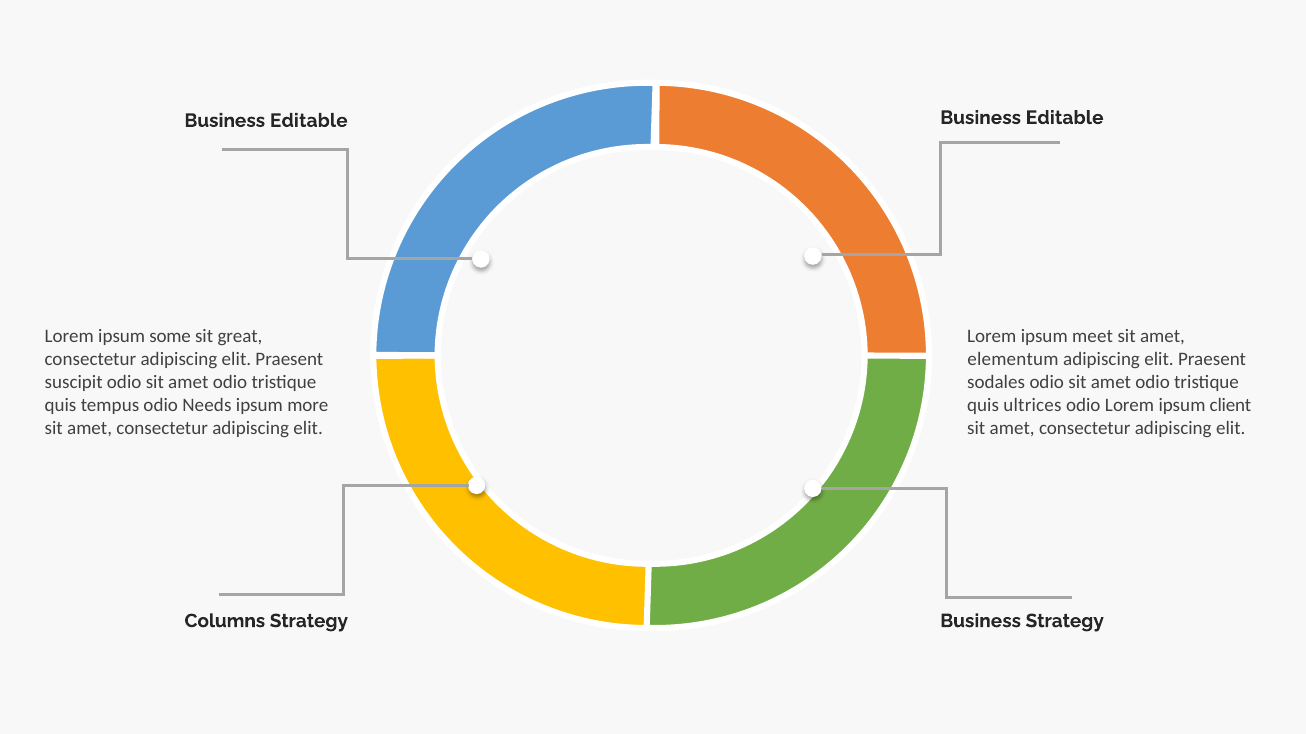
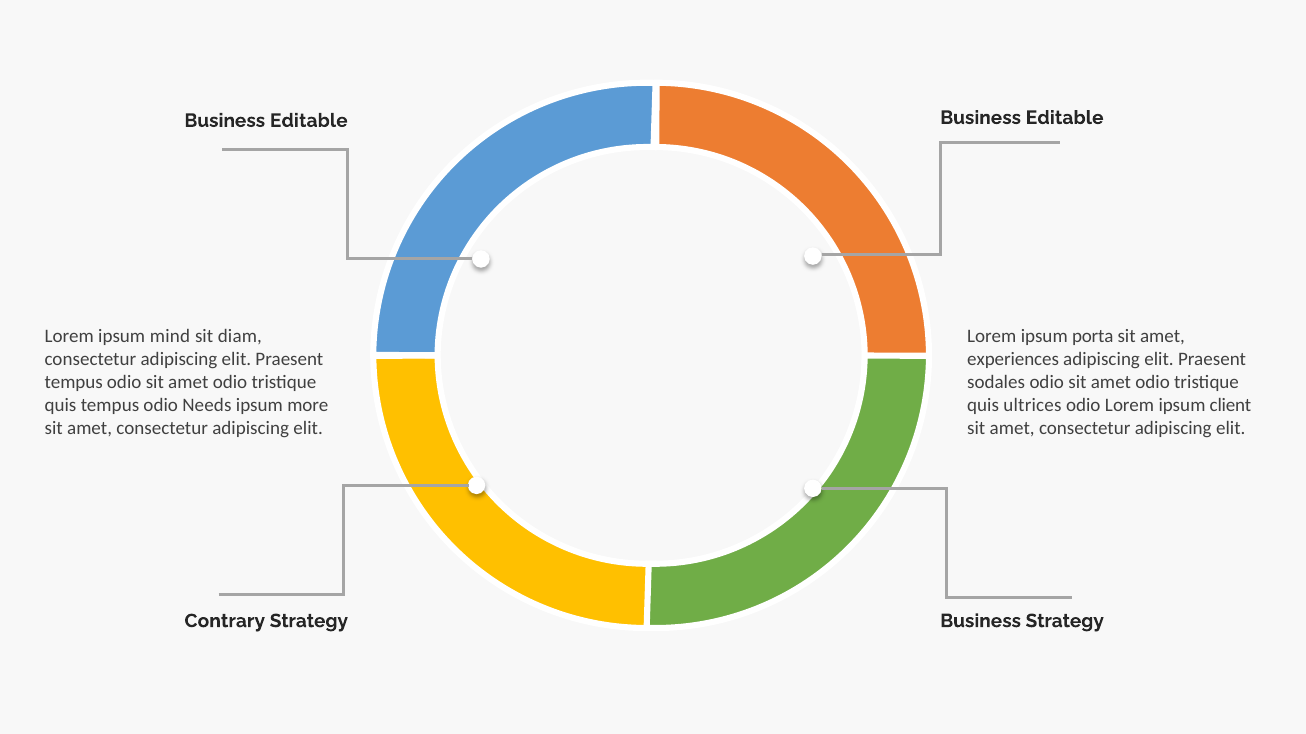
some: some -> mind (170, 337)
great: great -> diam (240, 337)
meet: meet -> porta (1093, 337)
elementum: elementum -> experiences (1013, 360)
suscipit: suscipit -> tempus (74, 383)
Columns: Columns -> Contrary (225, 621)
